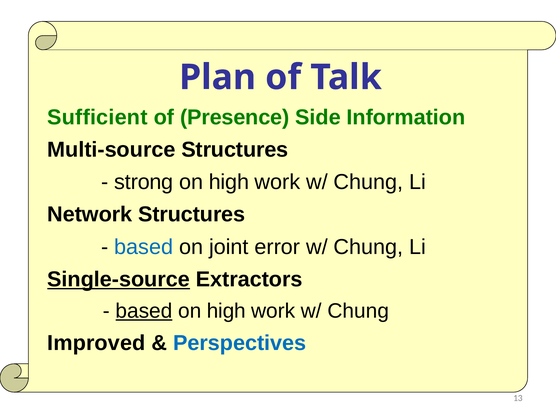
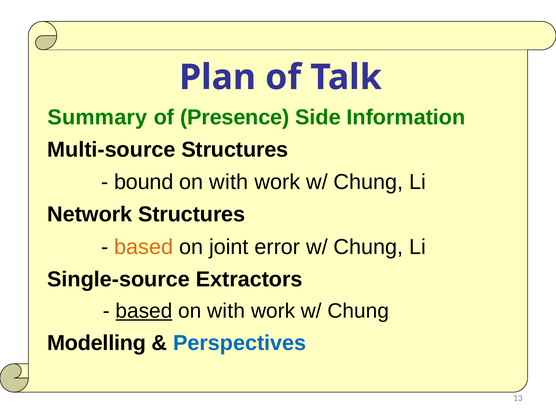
Sufficient: Sufficient -> Summary (97, 117)
strong: strong -> bound (144, 182)
high: high -> with (229, 182)
based colour: blue -> orange (144, 247)
Single-source underline: present -> none (119, 279)
high: high -> with (226, 311)
Improved: Improved -> Modelling (97, 343)
